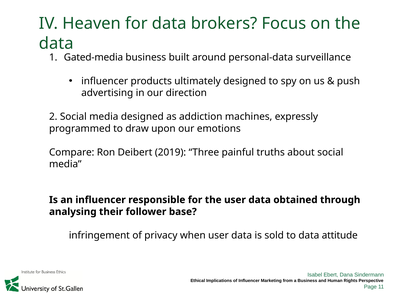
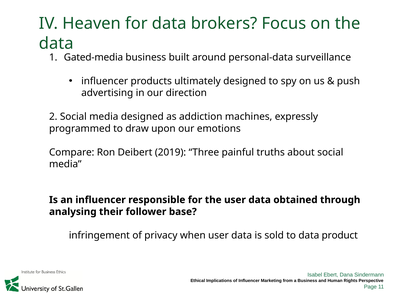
attitude: attitude -> product (340, 235)
